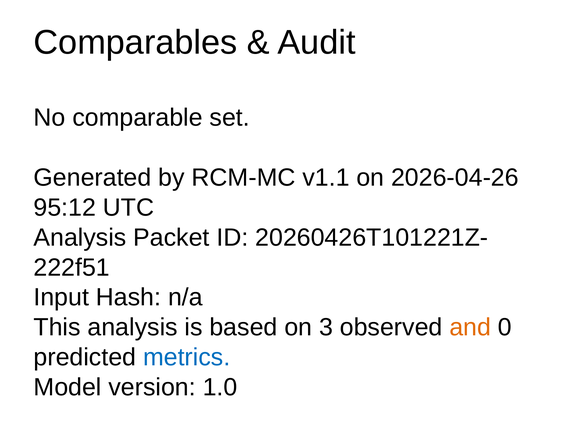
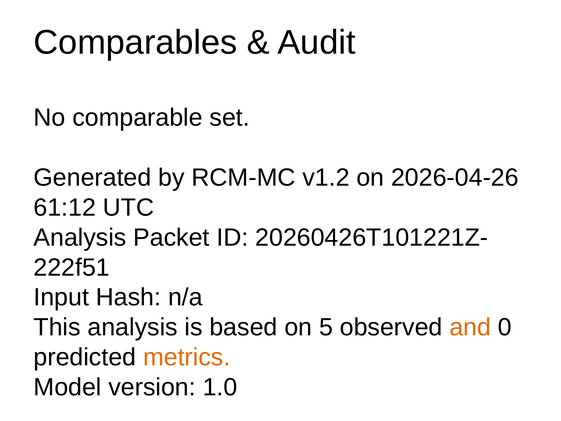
v1.1: v1.1 -> v1.2 (326, 177)
95:12: 95:12 -> 61:12 (65, 207)
3: 3 -> 5 (326, 327)
metrics colour: blue -> orange (187, 357)
